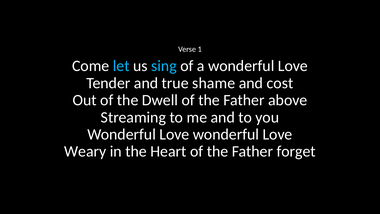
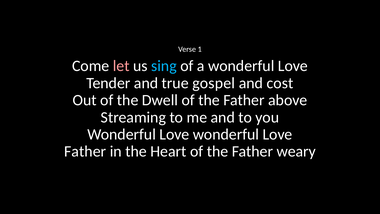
let colour: light blue -> pink (121, 66)
shame: shame -> gospel (214, 83)
Weary: Weary -> Father (85, 151)
forget: forget -> weary (296, 151)
